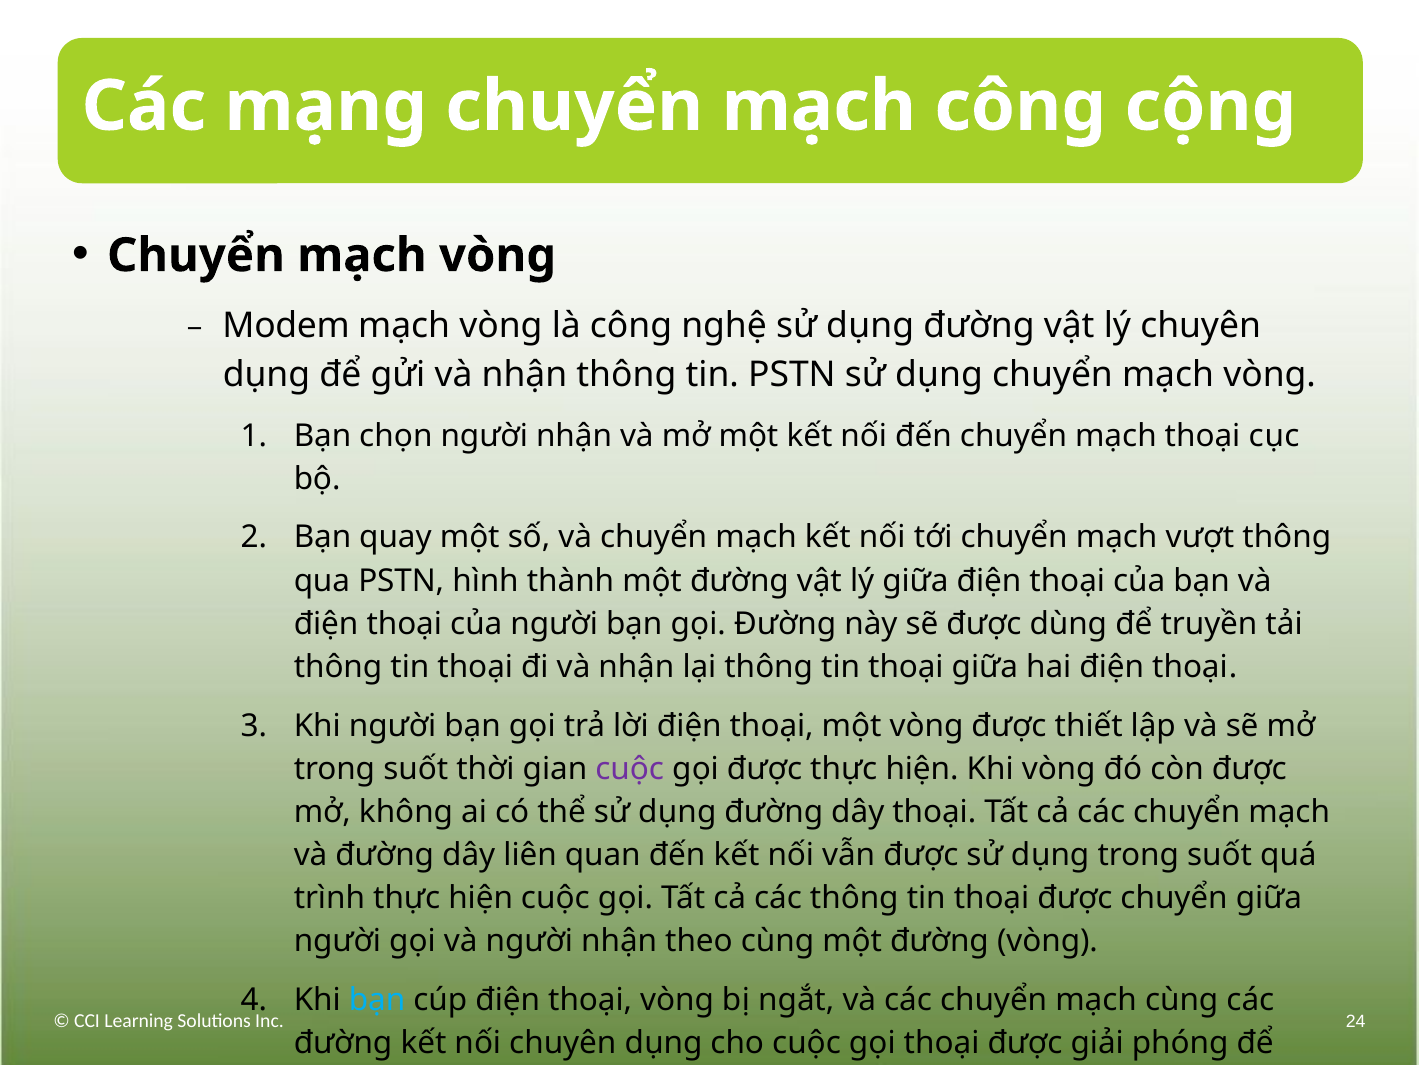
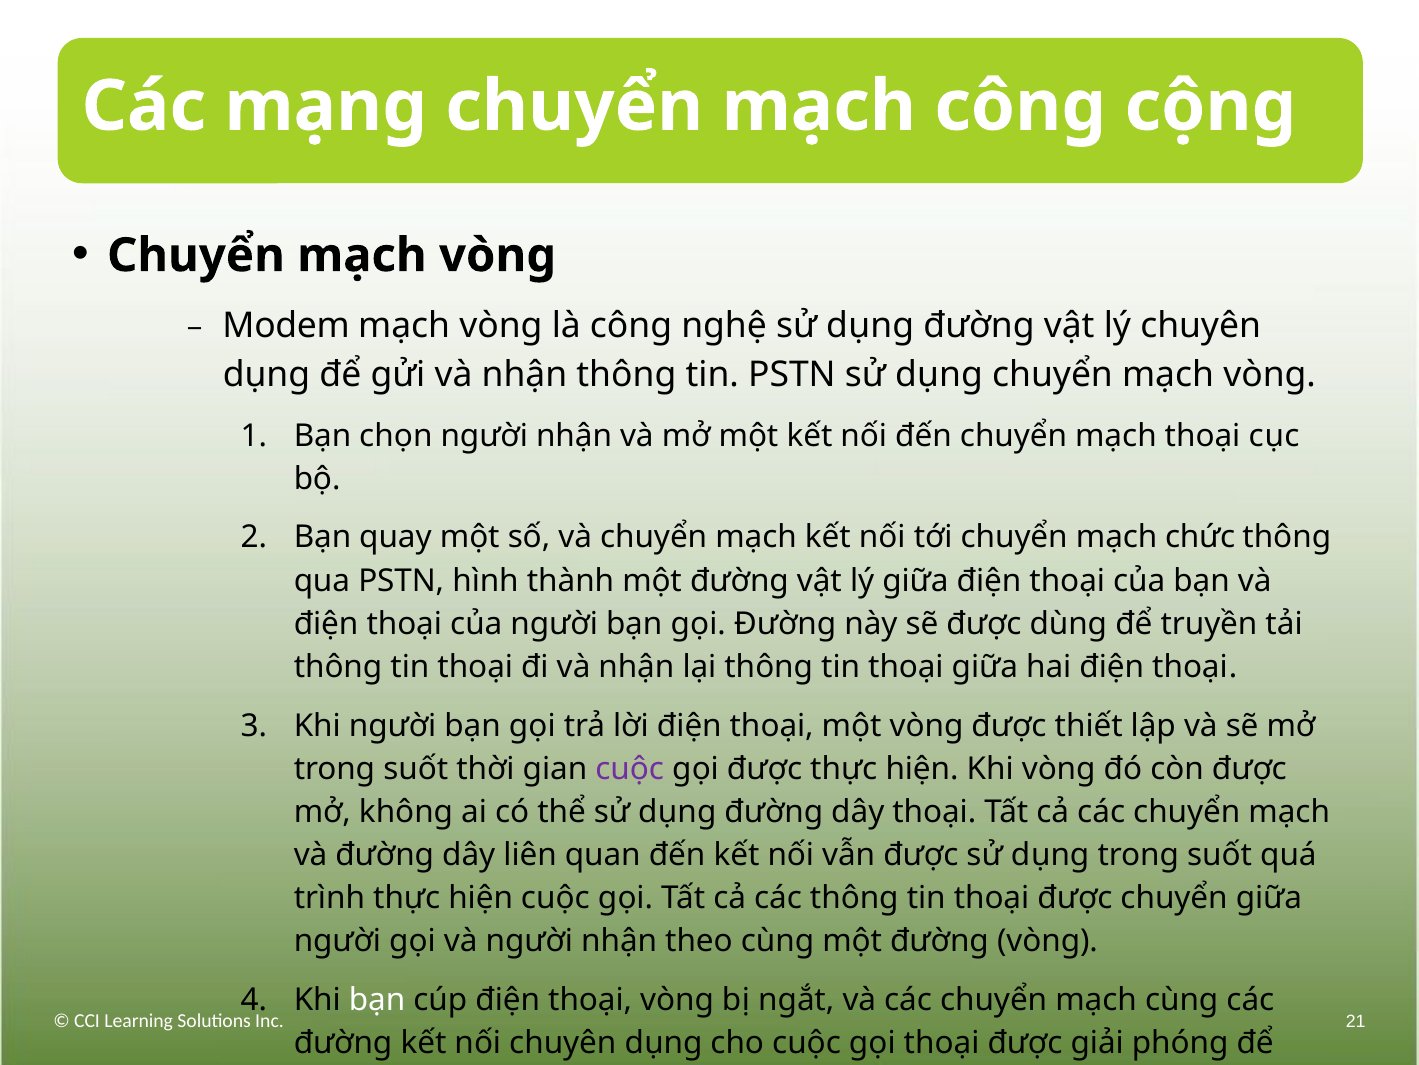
vượt: vượt -> chức (1200, 537)
bạn colour: light blue -> white (377, 999)
24: 24 -> 21 (1356, 1021)
